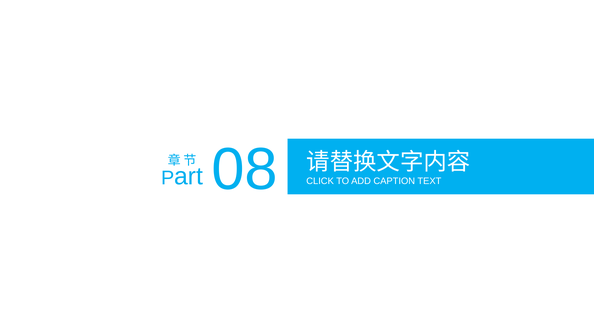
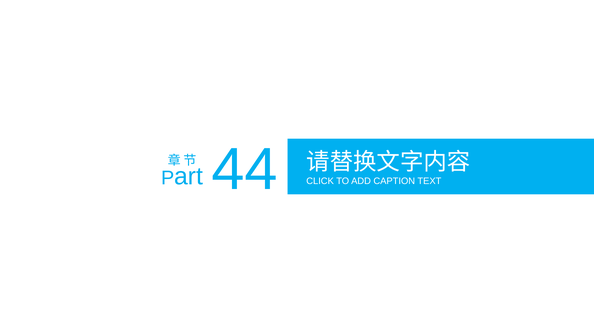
08: 08 -> 44 (245, 170)
